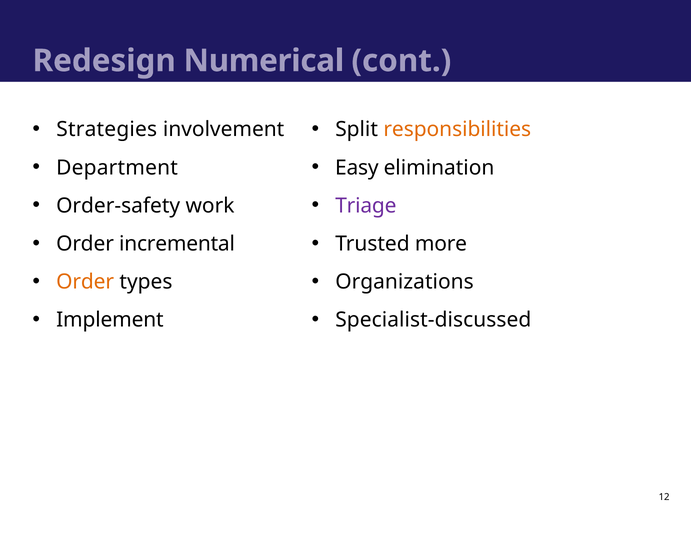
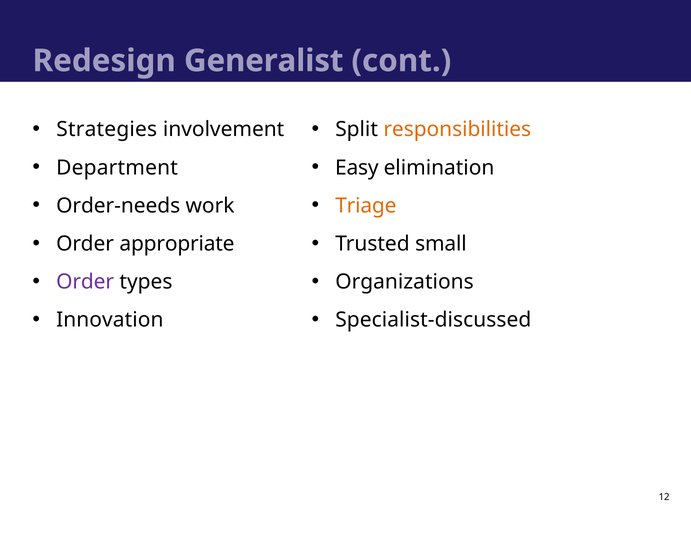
Numerical: Numerical -> Generalist (264, 61)
Order-safety: Order-safety -> Order-needs (118, 206)
Triage colour: purple -> orange (366, 206)
incremental: incremental -> appropriate (177, 244)
more: more -> small (441, 244)
Order colour: orange -> purple (85, 282)
Implement: Implement -> Innovation (110, 320)
